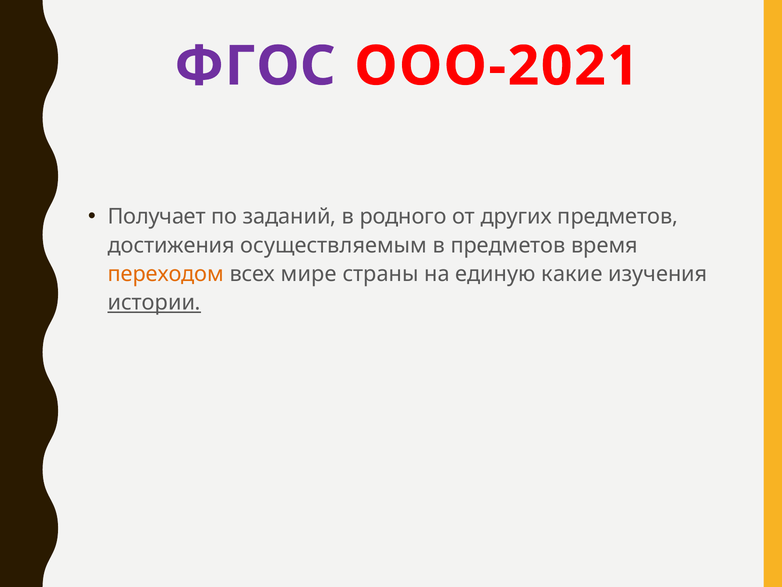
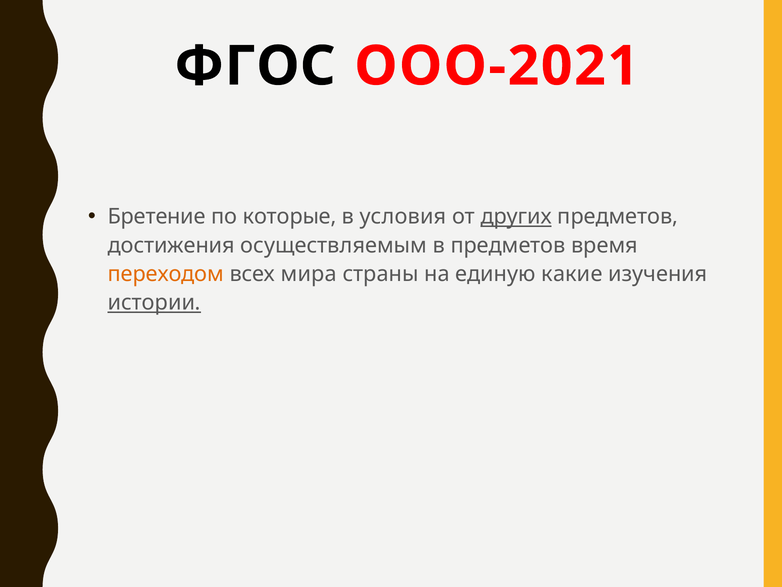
ФГОС colour: purple -> black (255, 66)
Получает: Получает -> Бретение (157, 217)
заданий: заданий -> которые (290, 217)
родного: родного -> условия (403, 217)
других underline: none -> present (516, 217)
мире: мире -> мира (309, 274)
